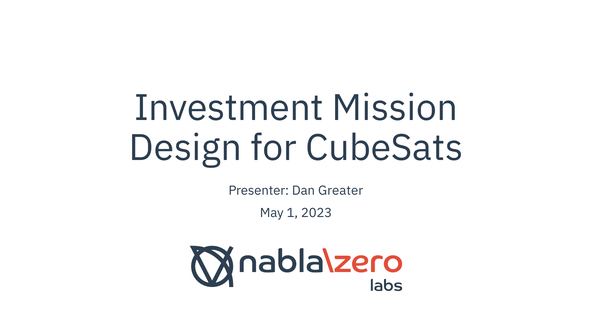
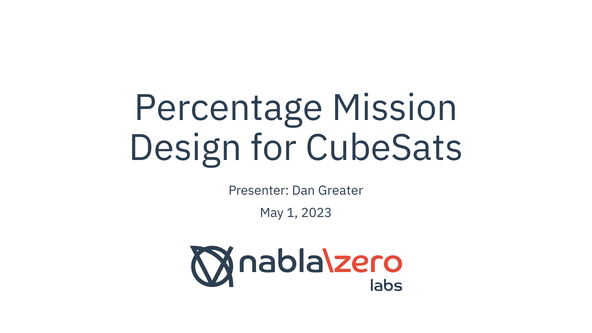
Investment: Investment -> Percentage (229, 108)
